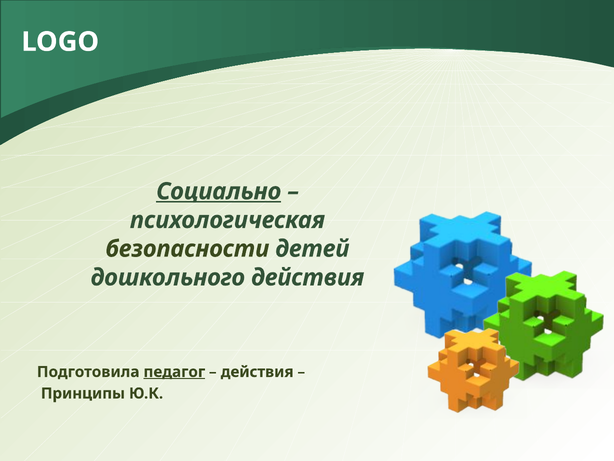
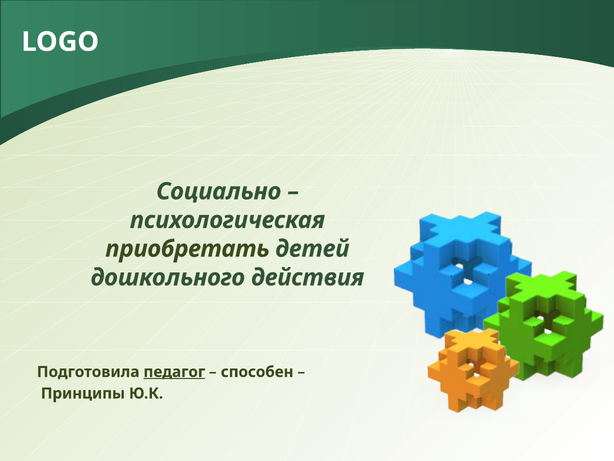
Социально underline: present -> none (219, 191)
безопасности: безопасности -> приобретать (187, 249)
действия: действия -> способен (257, 372)
